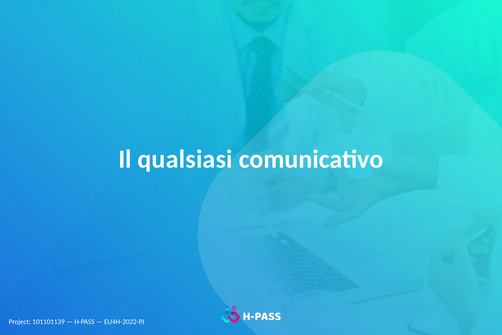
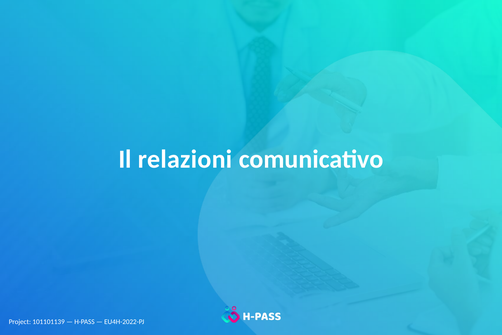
qualsiasi: qualsiasi -> relazioni (185, 159)
